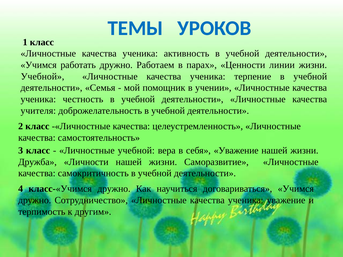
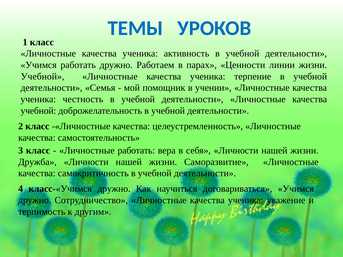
учителя: учителя -> учебной (38, 111)
Личностные учебной: учебной -> работать (136, 151)
себя Уважение: Уважение -> Личности (236, 151)
